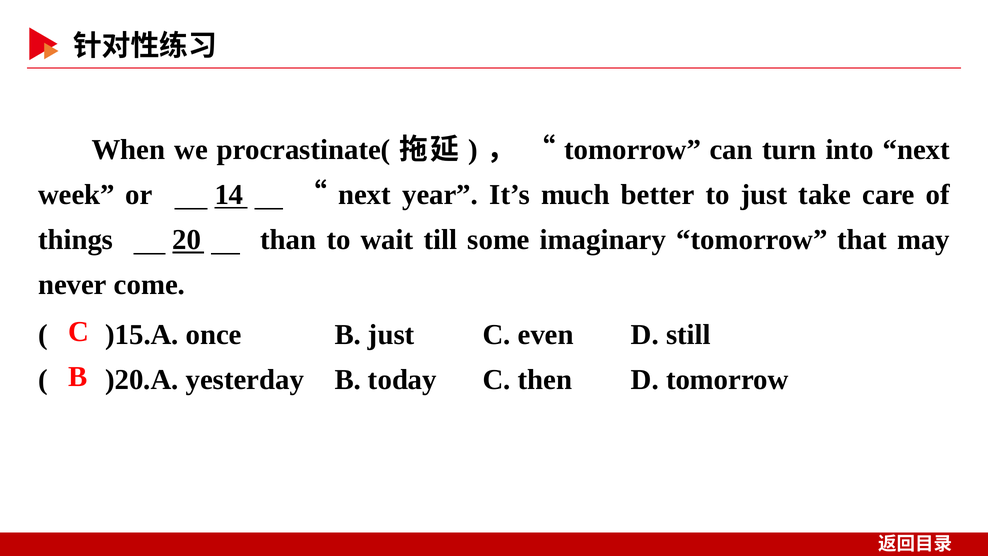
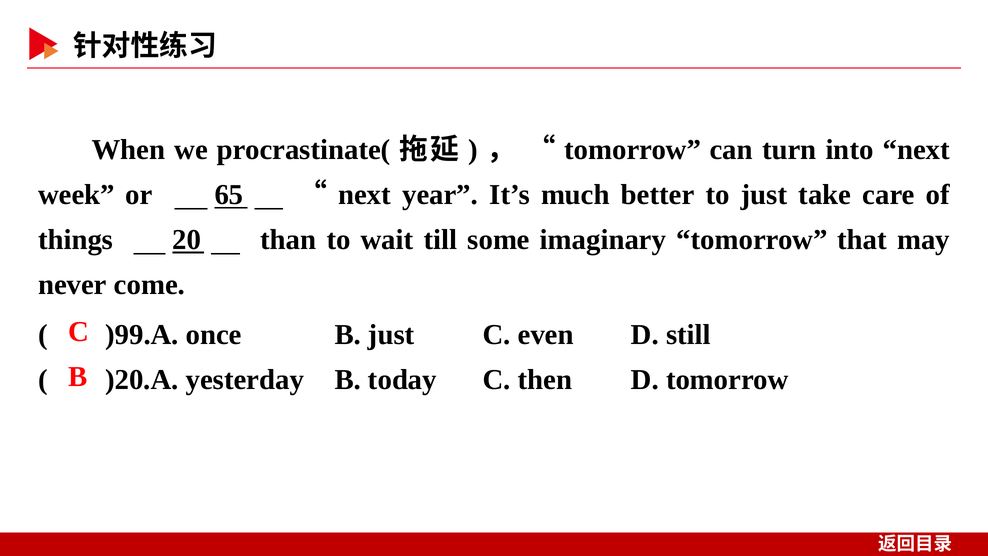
14: 14 -> 65 (229, 195)
)15.A: )15.A -> )99.A (142, 335)
